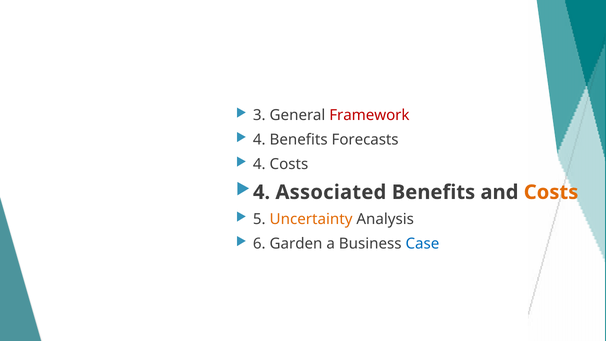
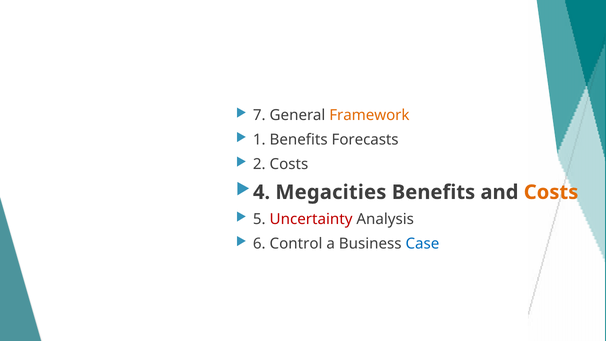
3: 3 -> 7 (259, 115)
Framework colour: red -> orange (369, 115)
4: 4 -> 1 (259, 140)
4: 4 -> 2 (259, 164)
Associated: Associated -> Megacities (331, 192)
Uncertainty colour: orange -> red (311, 219)
Garden: Garden -> Control (296, 244)
